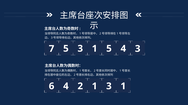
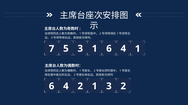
7 5: 5 -> 6 (109, 49)
4 3: 3 -> 1 (138, 49)
3 1: 1 -> 2 (123, 87)
